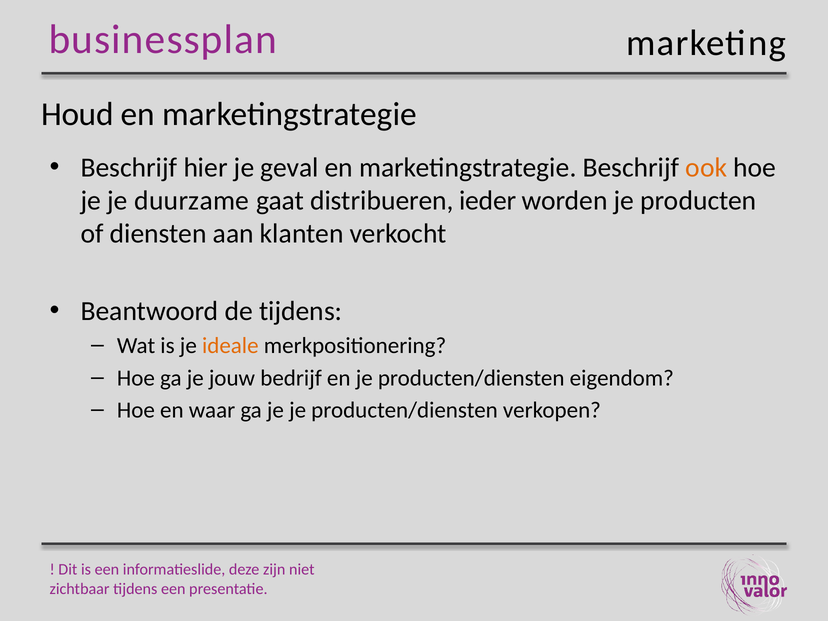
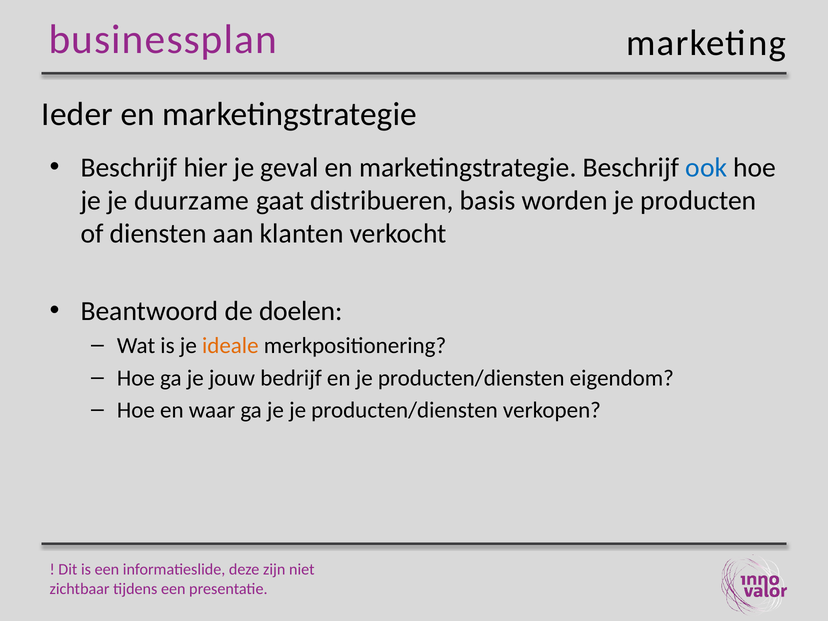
Houd: Houd -> Ieder (77, 114)
ook colour: orange -> blue (706, 168)
ieder: ieder -> basis (488, 201)
de tijdens: tijdens -> doelen (301, 311)
